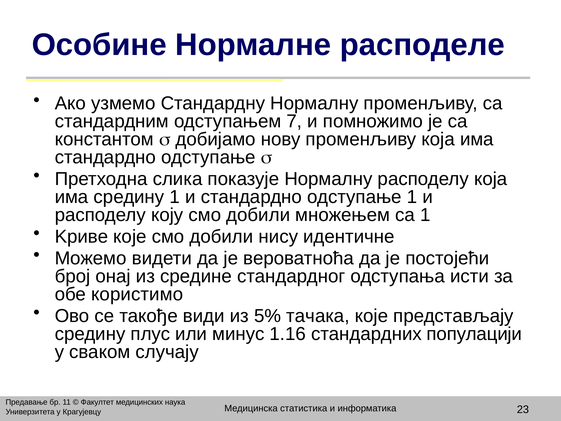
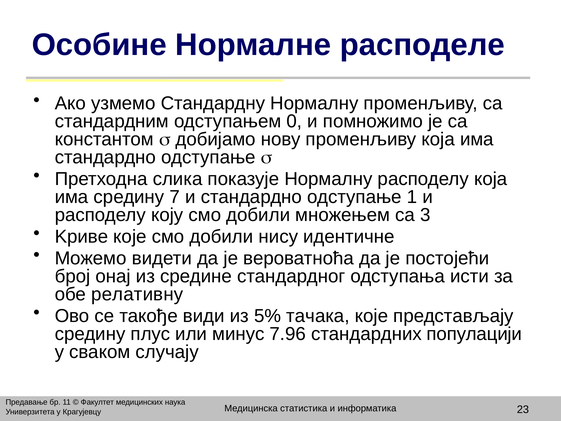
7: 7 -> 0 (294, 121)
средину 1: 1 -> 7 (175, 197)
са 1: 1 -> 3 (425, 215)
користимо: користимо -> релативну (137, 294)
1.16: 1.16 -> 7.96 (288, 334)
